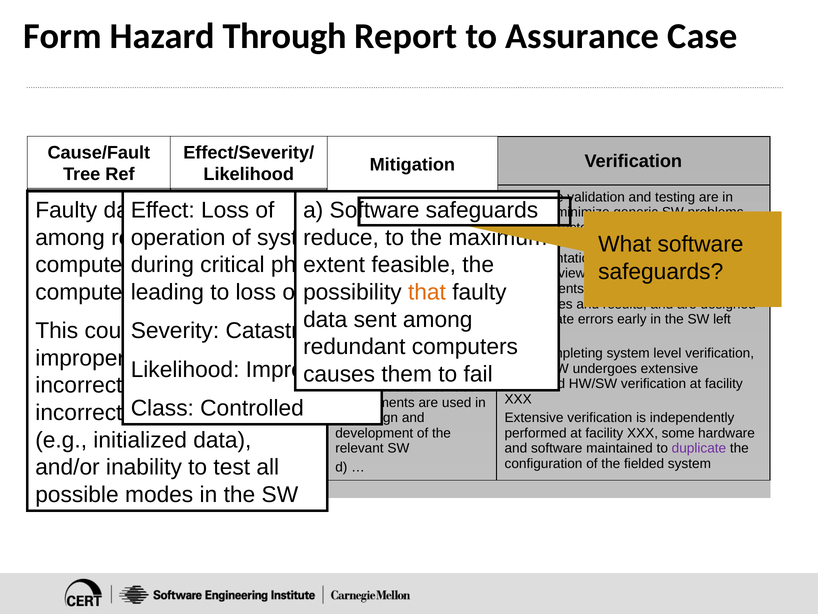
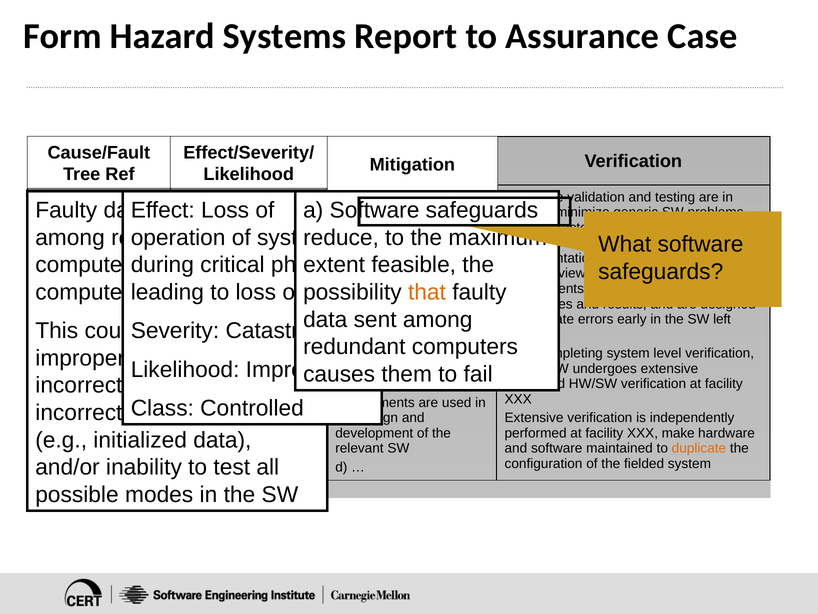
Through: Through -> Systems (285, 36)
some: some -> make (678, 433)
duplicate colour: purple -> orange (699, 448)
